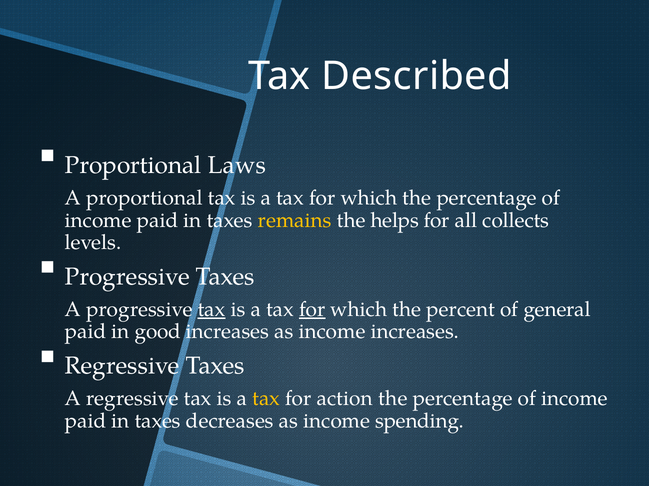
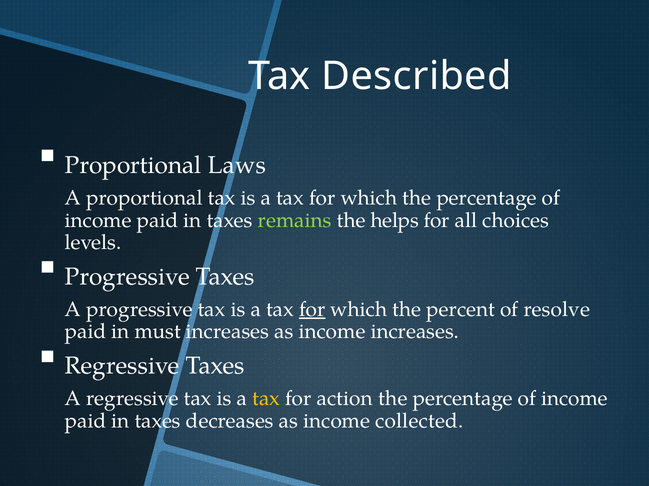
remains colour: yellow -> light green (295, 221)
collects: collects -> choices (516, 221)
tax underline: present -> none (212, 310)
general: general -> resolve (557, 310)
good: good -> must (158, 332)
spending: spending -> collected (419, 421)
